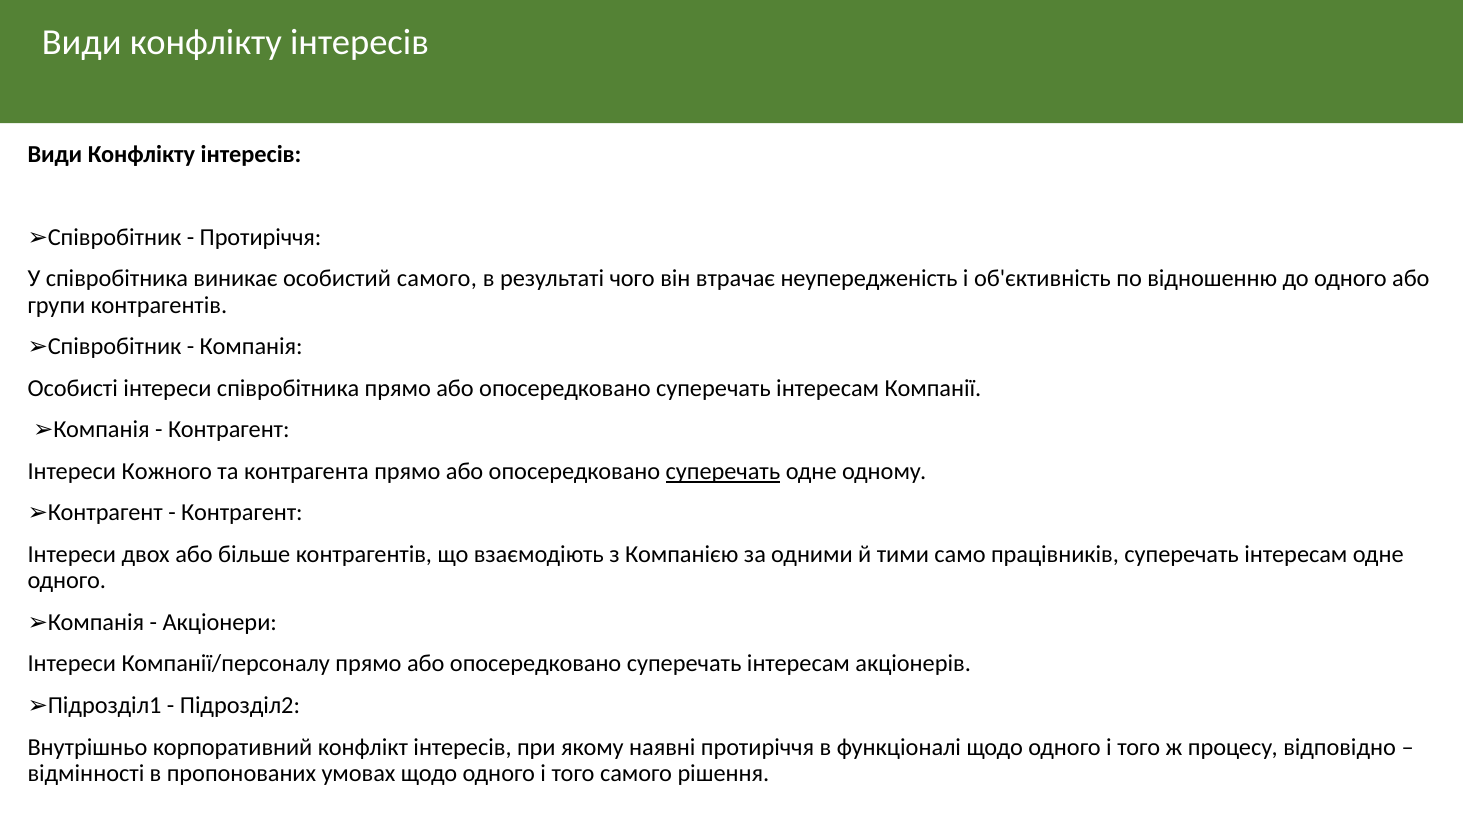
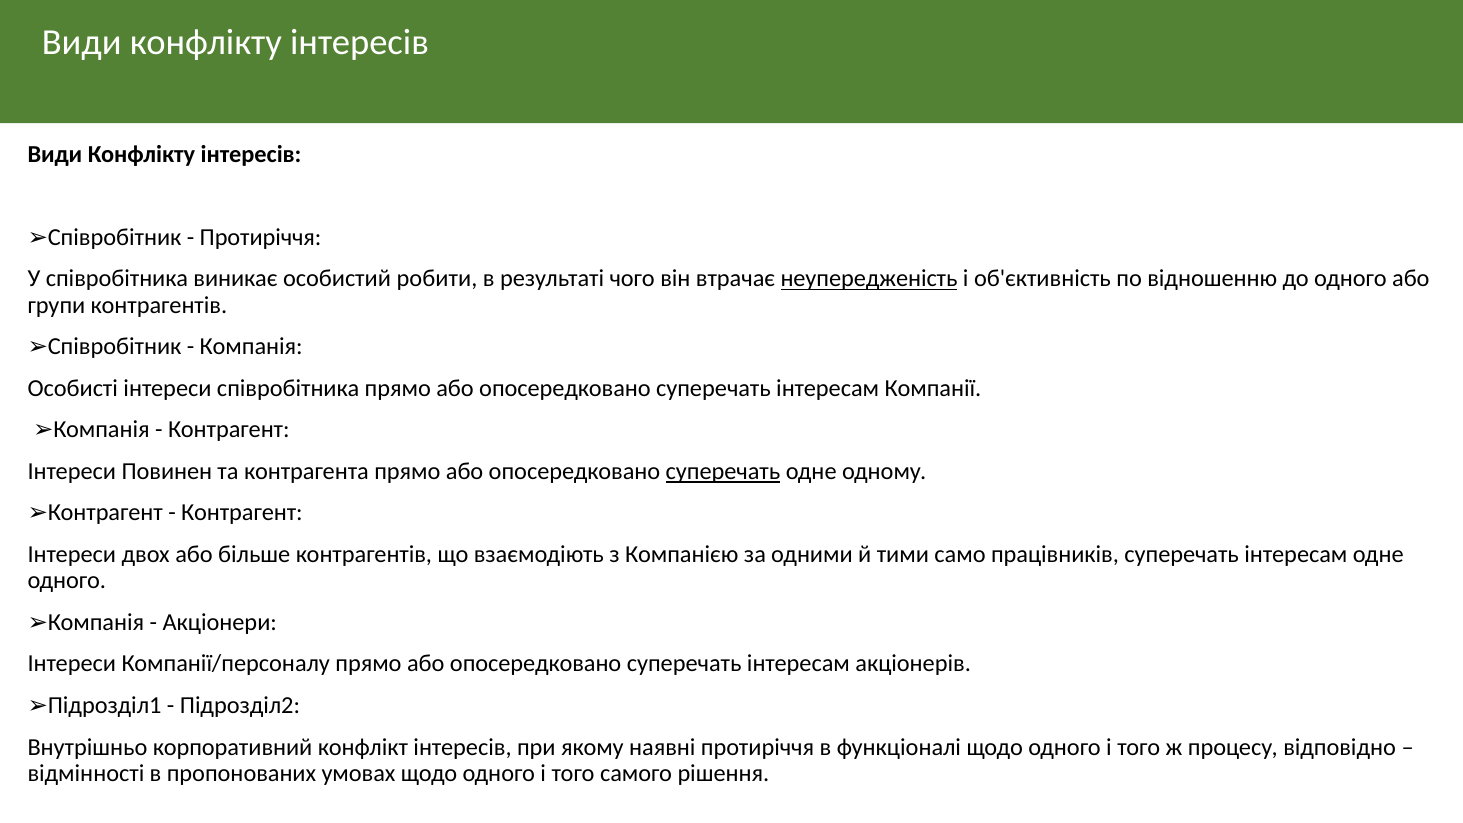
особистий самого: самого -> робити (437, 279)
неупередженість underline: none -> present (869, 279)
Кожного: Кожного -> Повинен (167, 471)
